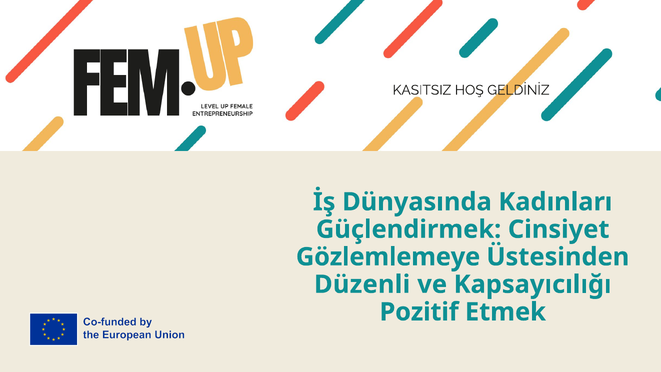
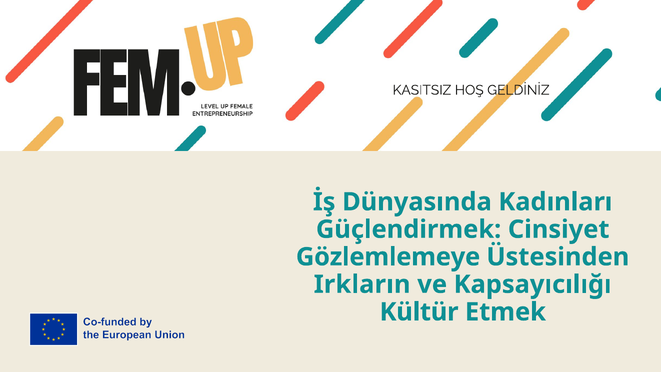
Düzenli: Düzenli -> Irkların (362, 284)
Pozitif: Pozitif -> Kültür (419, 312)
